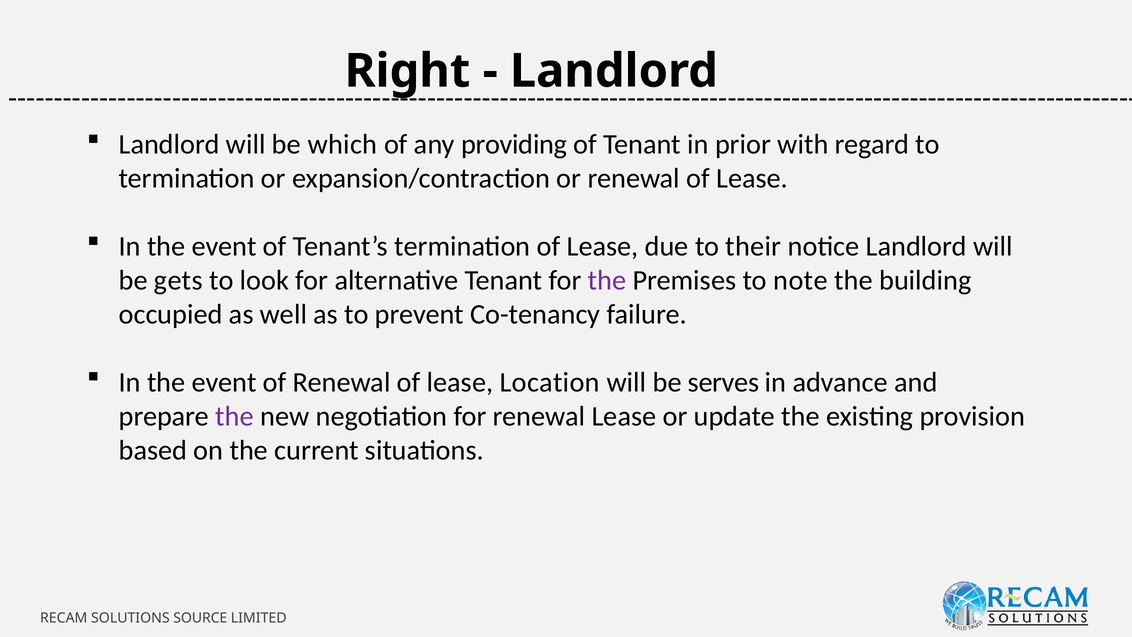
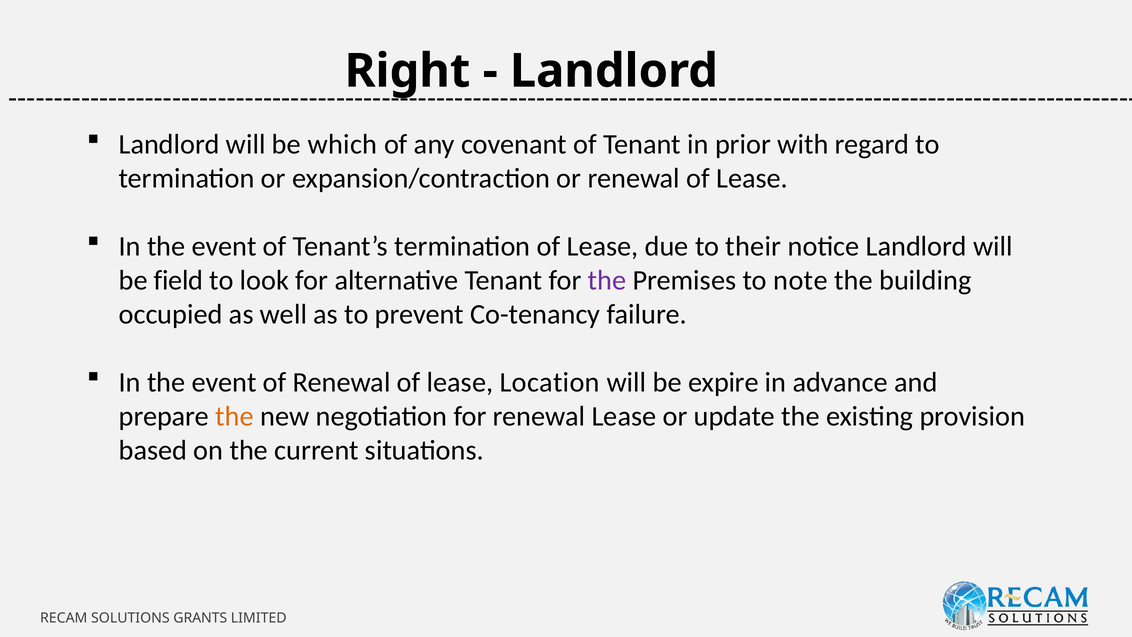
providing: providing -> covenant (514, 144)
gets: gets -> field (179, 280)
serves: serves -> expire (723, 382)
the colour: purple -> orange (235, 416)
SOURCE: SOURCE -> GRANTS (200, 618)
